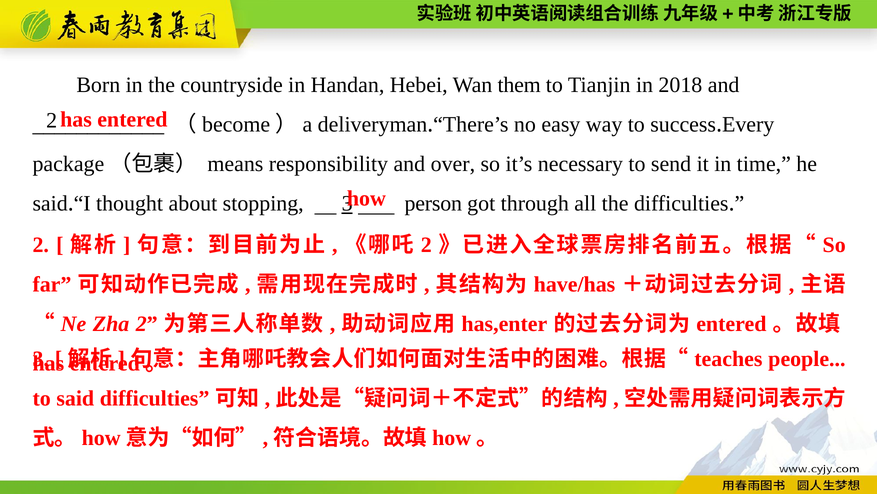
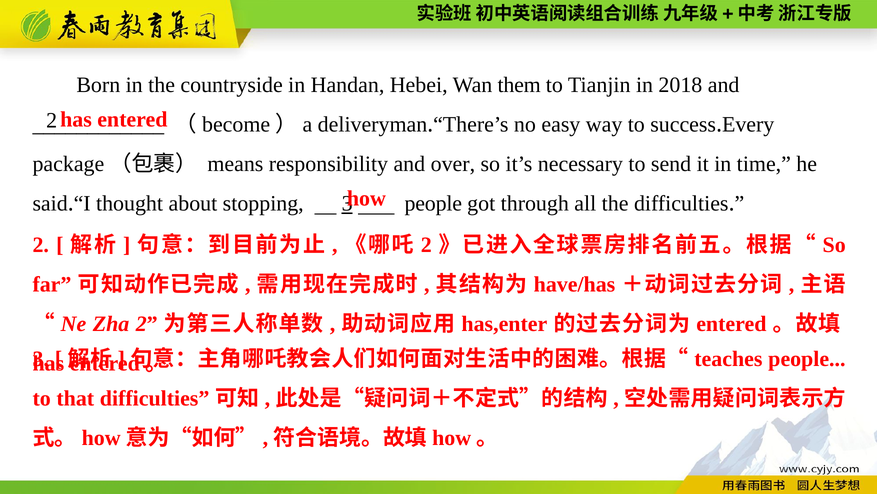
person: person -> people (433, 203)
to said: said -> that (75, 398)
